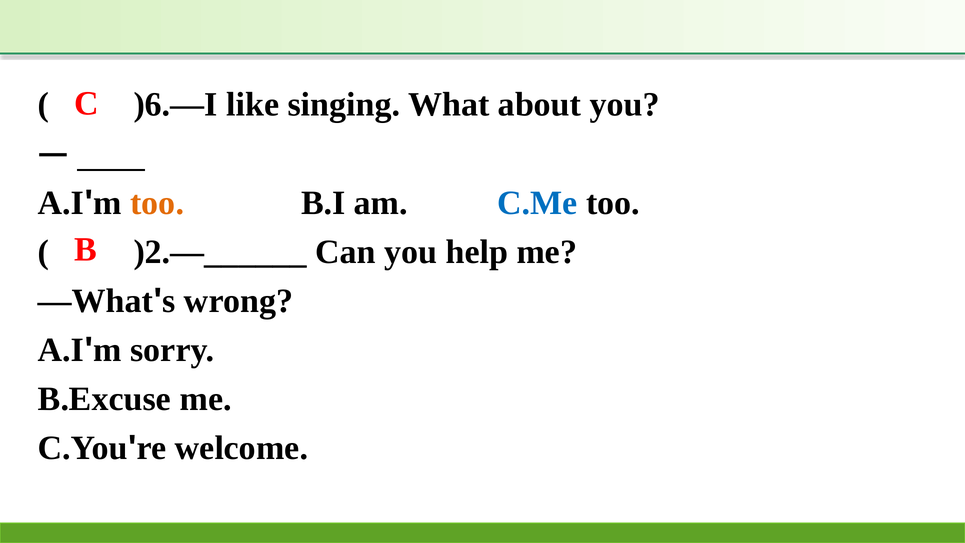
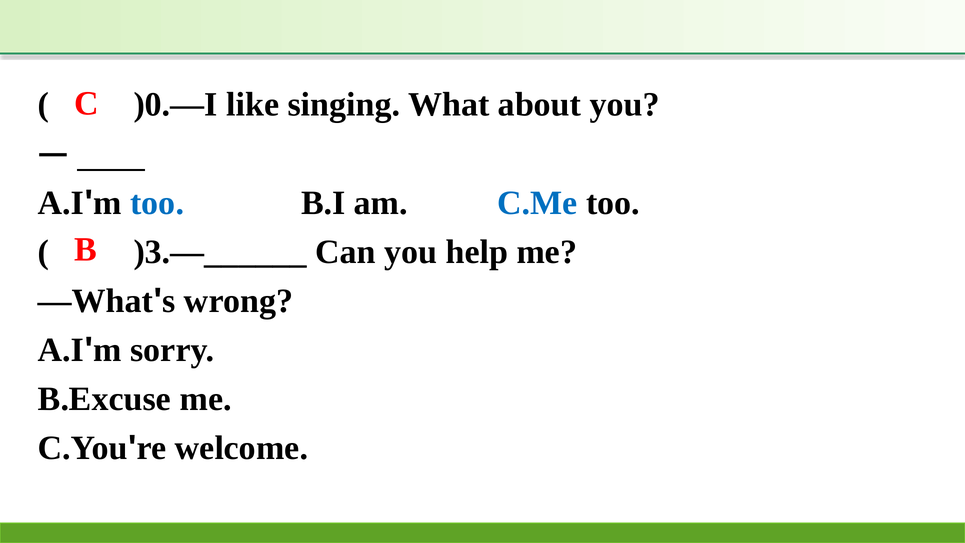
)6.—I: )6.—I -> )0.—I (176, 105)
too colour: orange -> blue (157, 203)
)2.—______: )2.—______ -> )3.—______ (220, 252)
